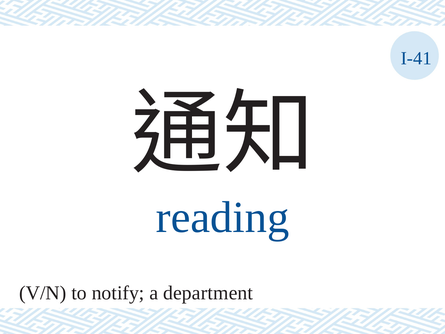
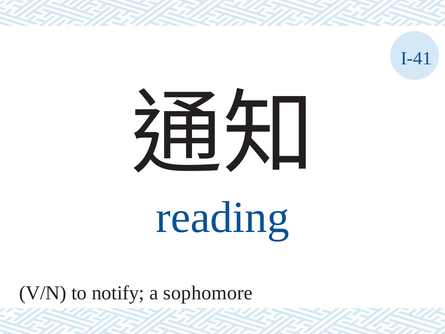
department: department -> sophomore (208, 293)
